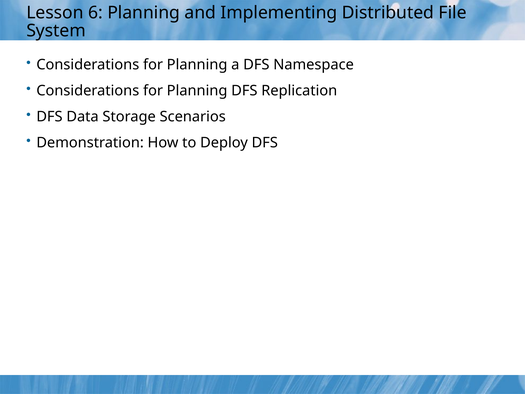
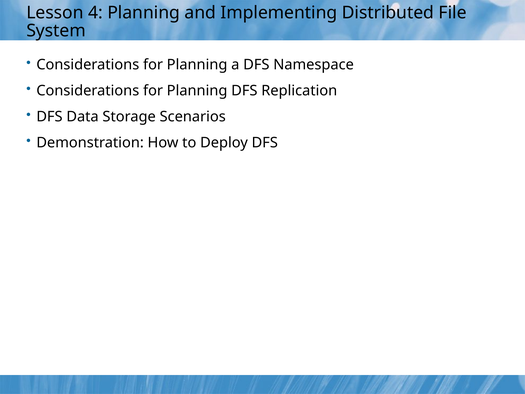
6: 6 -> 4 (95, 13)
